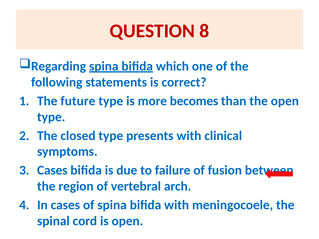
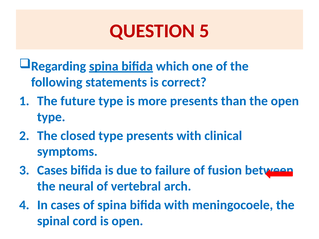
8: 8 -> 5 (204, 31)
more becomes: becomes -> presents (194, 101)
region: region -> neural (76, 186)
